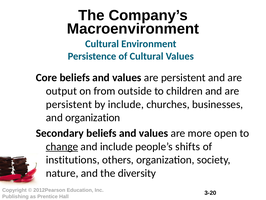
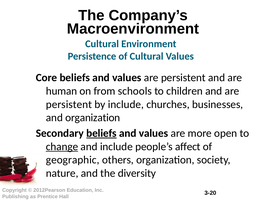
output: output -> human (61, 91)
outside: outside -> schools (135, 91)
beliefs underline: none -> present (101, 133)
shifts: shifts -> affect (188, 146)
institutions: institutions -> geographic (73, 159)
